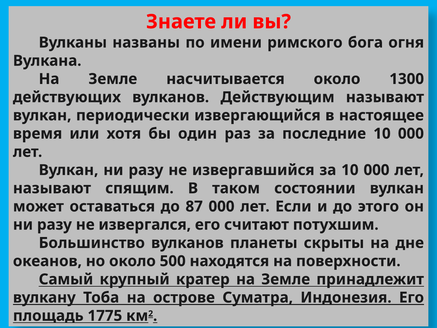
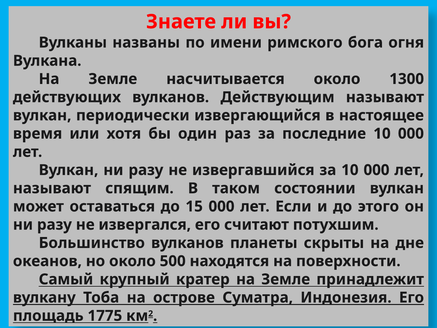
87: 87 -> 15 (194, 206)
